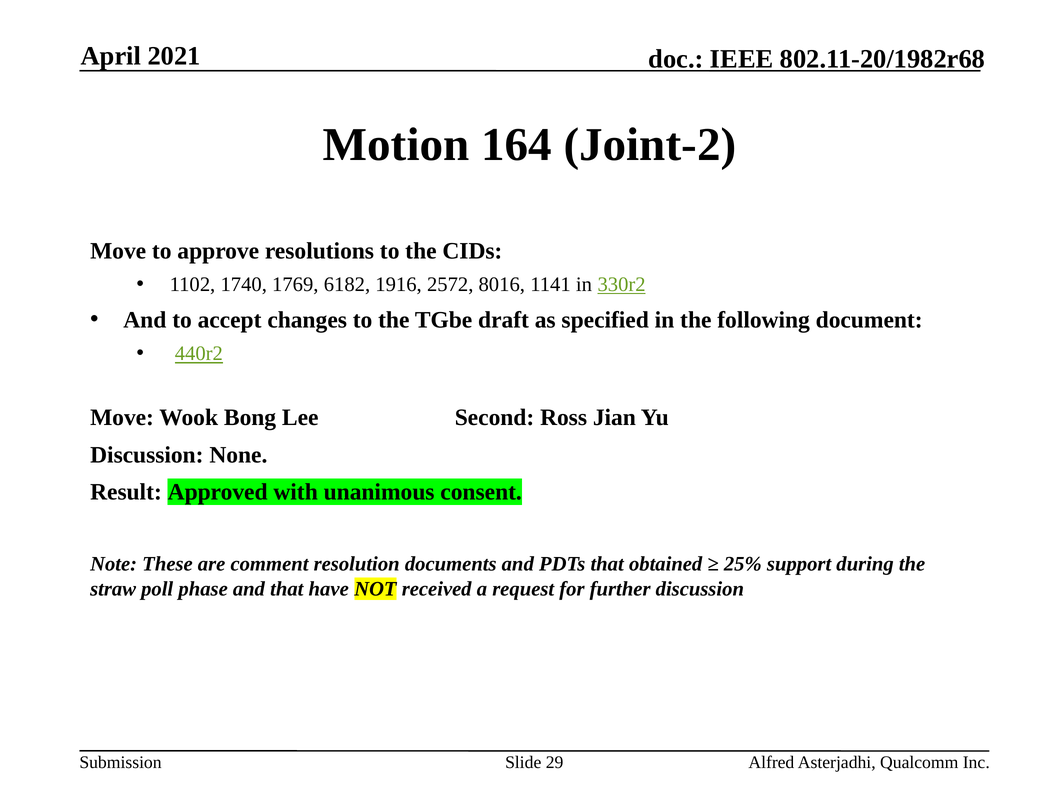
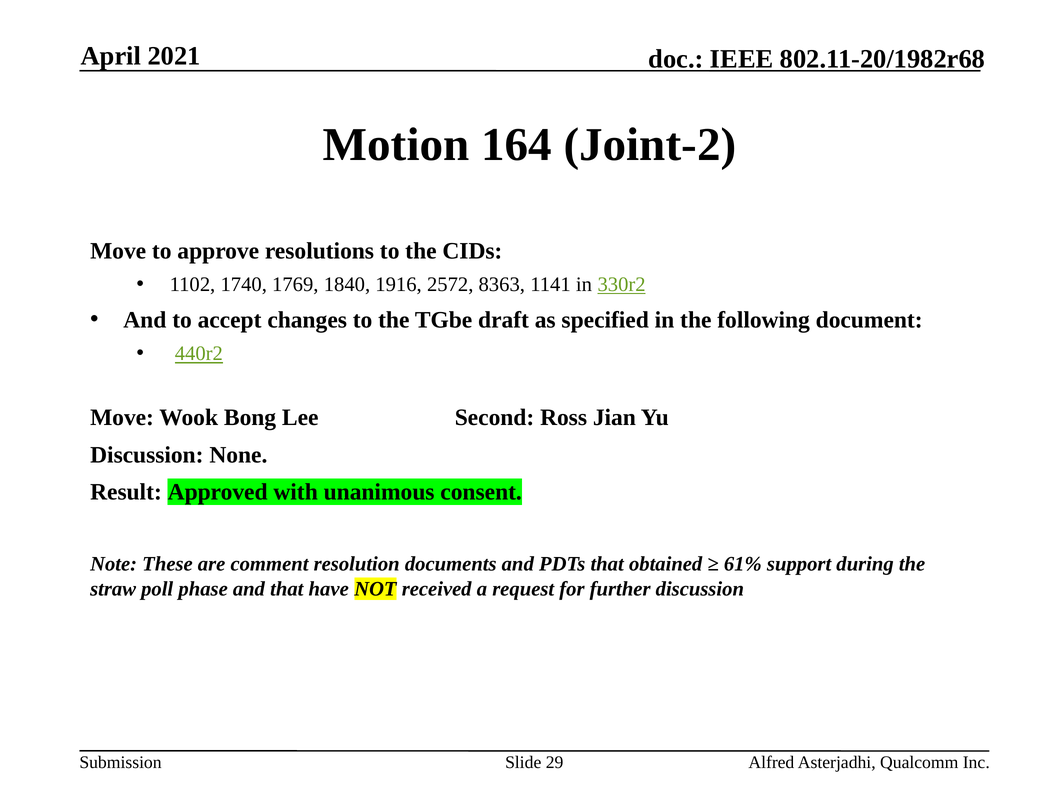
6182: 6182 -> 1840 (347, 284)
8016: 8016 -> 8363 (502, 284)
25%: 25% -> 61% (743, 564)
